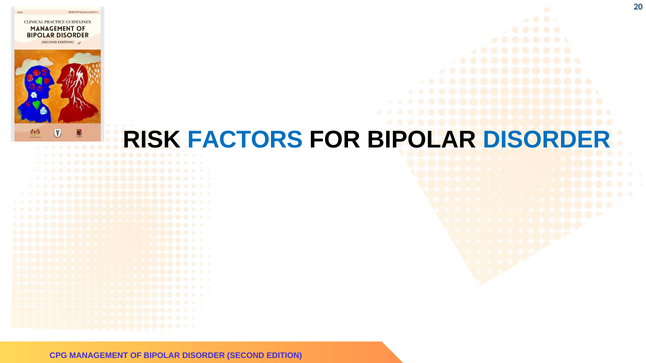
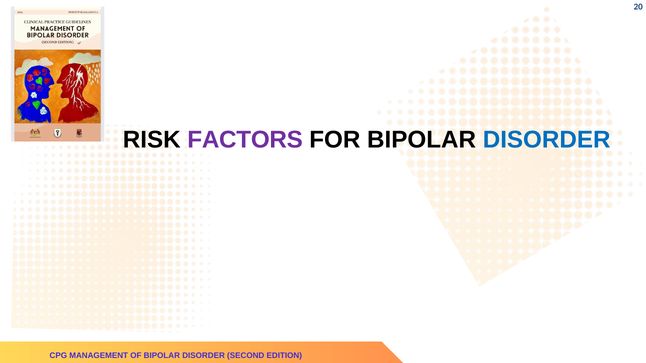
FACTORS colour: blue -> purple (245, 140)
